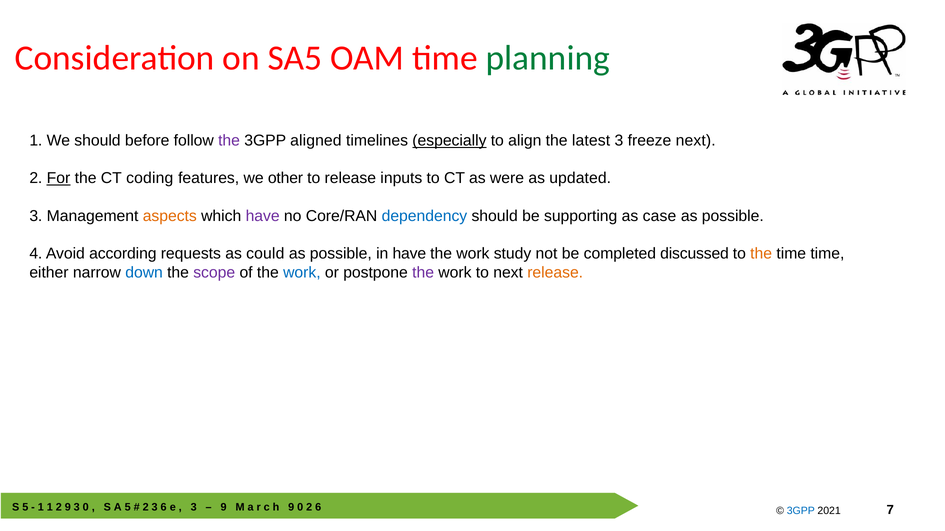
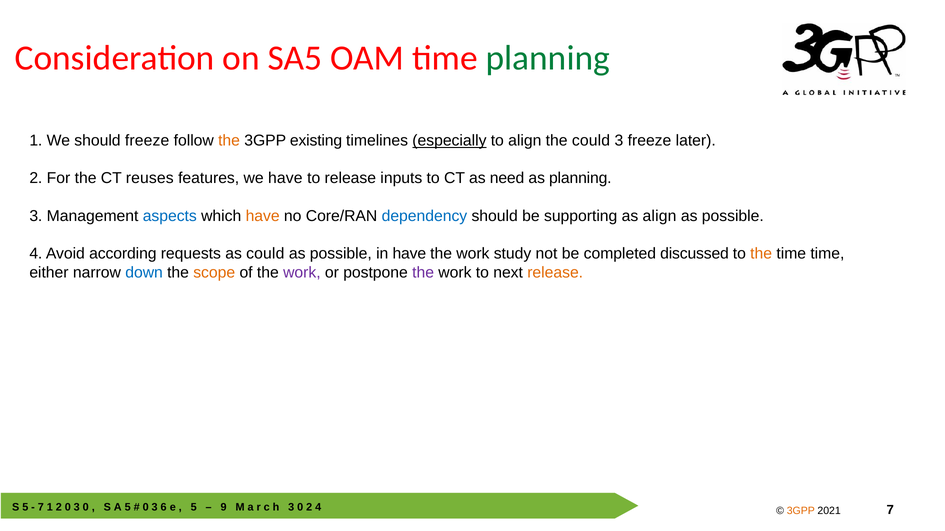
should before: before -> freeze (147, 141)
the colour: purple -> orange (229, 141)
aligned: aligned -> existing (316, 141)
the latest: latest -> could (591, 141)
freeze next: next -> later (696, 141)
For underline: present -> none (59, 178)
coding: coding -> reuses (150, 178)
we other: other -> have (285, 178)
were: were -> need (507, 178)
as updated: updated -> planning (580, 178)
aspects colour: orange -> blue (170, 216)
have colour: purple -> orange (263, 216)
as case: case -> align (660, 216)
scope colour: purple -> orange (214, 273)
work colour: blue -> purple (302, 273)
1: 1 -> 7 (41, 508)
2 9: 9 -> 0 (68, 508)
2: 2 -> 0 (146, 508)
3: 3 -> 5 (194, 508)
9: 9 -> 3 (291, 508)
2 6: 6 -> 4 (318, 508)
3GPP colour: blue -> orange (801, 511)
